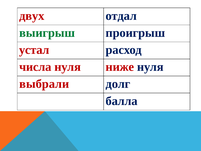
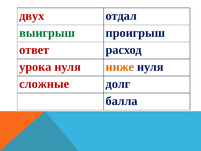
устал: устал -> ответ (34, 50)
числа: числа -> урока (35, 67)
ниже colour: red -> orange (120, 67)
выбрали: выбрали -> сложные (44, 84)
